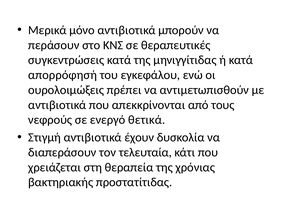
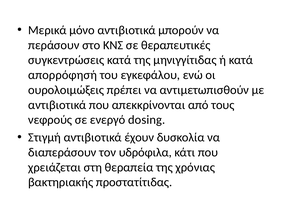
θετικά: θετικά -> dosing (147, 120)
τελευταία: τελευταία -> υδρόφιλα (145, 152)
